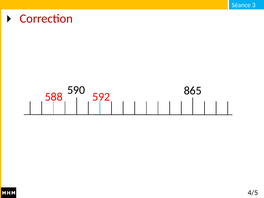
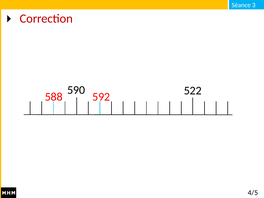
865: 865 -> 522 (193, 91)
